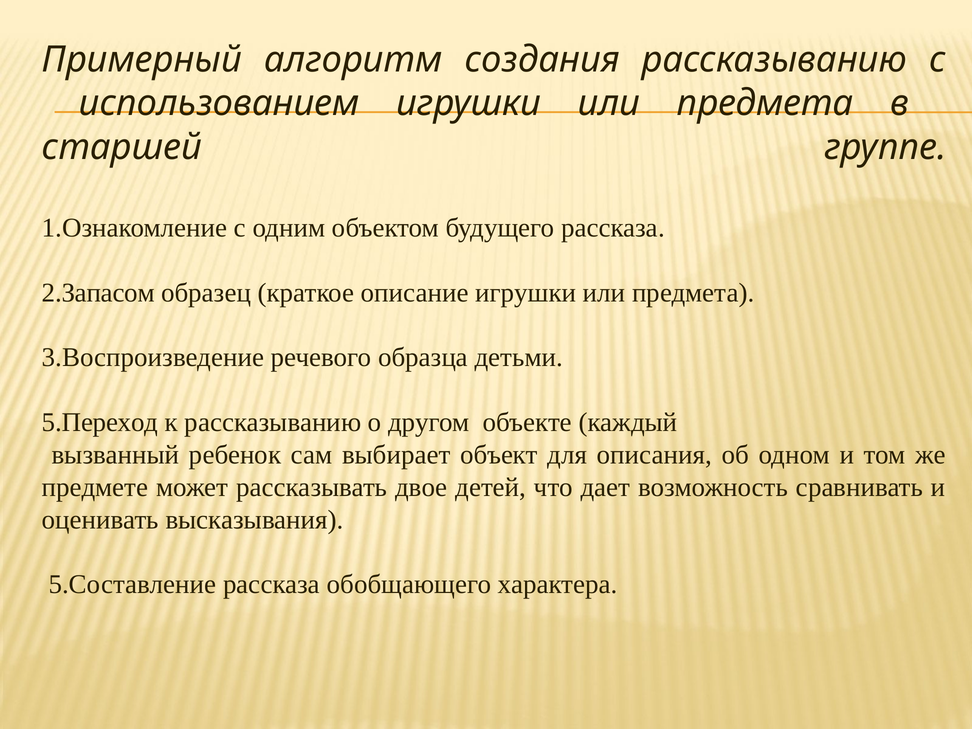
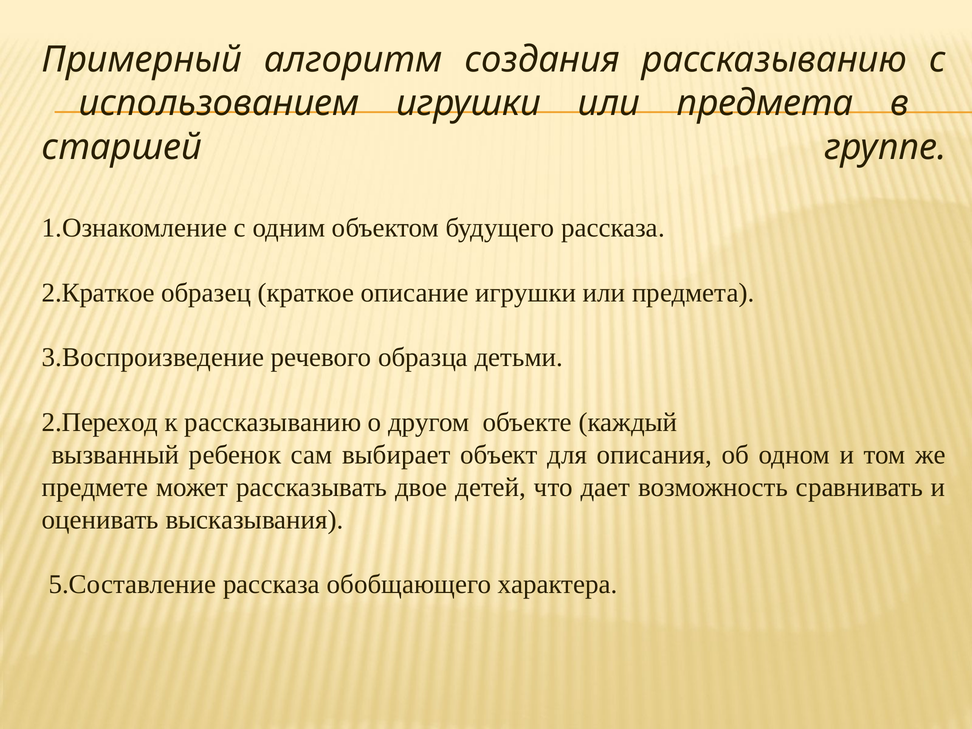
2.Запасом: 2.Запасом -> 2.Краткое (98, 293)
5.Переход: 5.Переход -> 2.Переход (100, 422)
